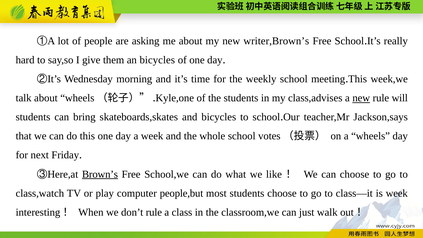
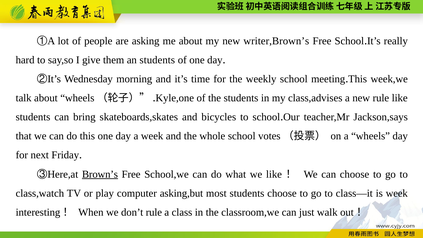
an bicycles: bicycles -> students (157, 60)
new underline: present -> none (361, 98)
rule will: will -> like (400, 98)
people,but: people,but -> asking,but (181, 193)
